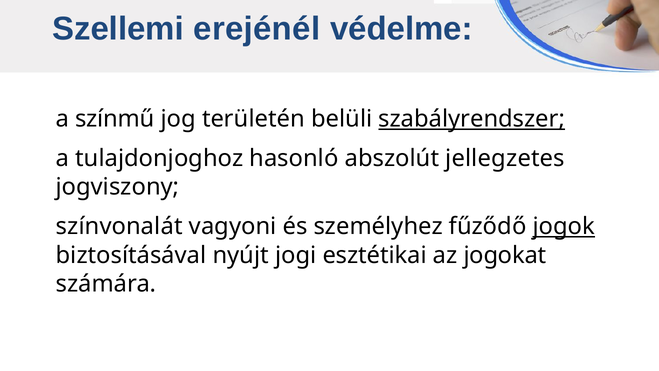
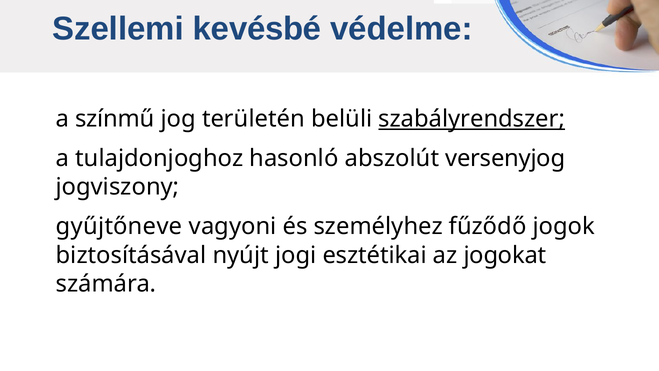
erejénél: erejénél -> kevésbé (257, 29)
jellegzetes: jellegzetes -> versenyjog (505, 158)
színvonalát: színvonalát -> gyűjtőneve (119, 226)
jogok underline: present -> none (564, 226)
